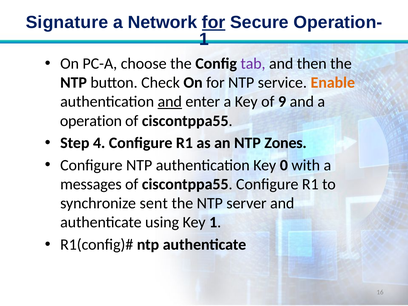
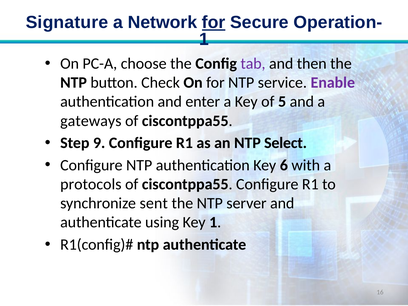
Enable colour: orange -> purple (333, 83)
and underline: present -> none (170, 102)
9: 9 -> 5 (282, 102)
operation: operation -> gateways (91, 121)
4: 4 -> 9 (99, 143)
Zones: Zones -> Select (286, 143)
0: 0 -> 6 (284, 165)
messages: messages -> protocols (91, 184)
